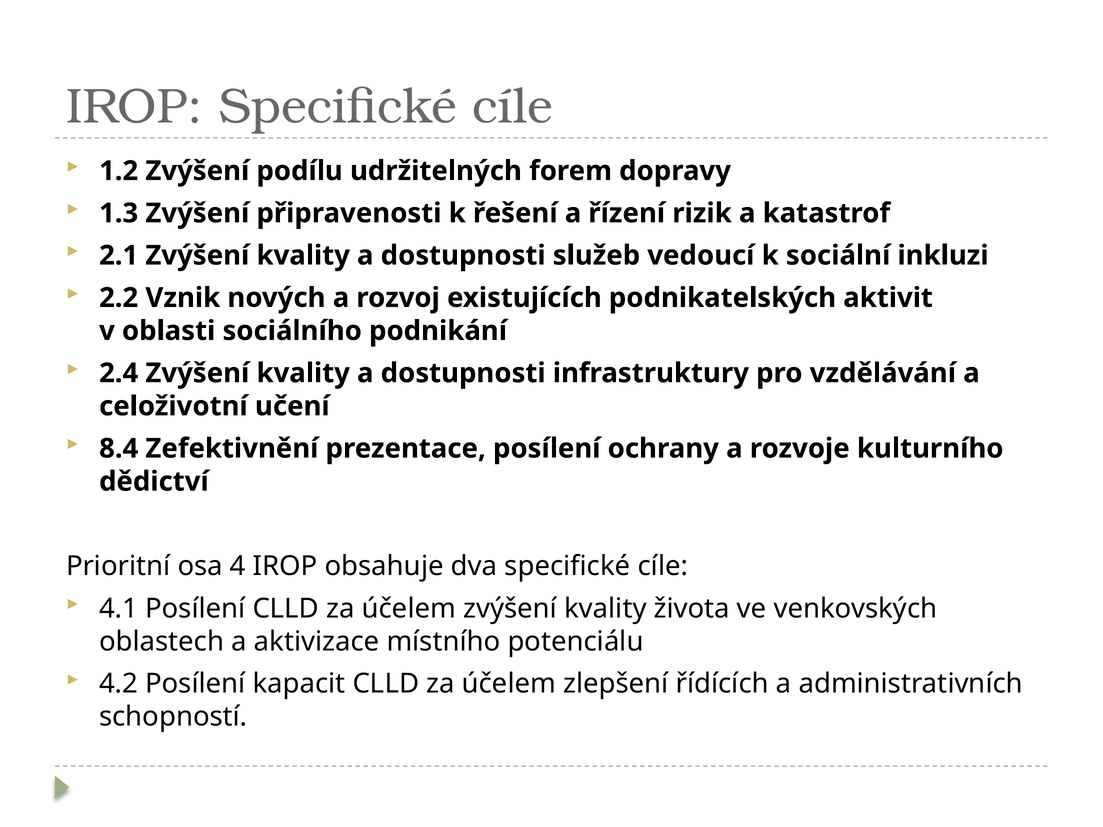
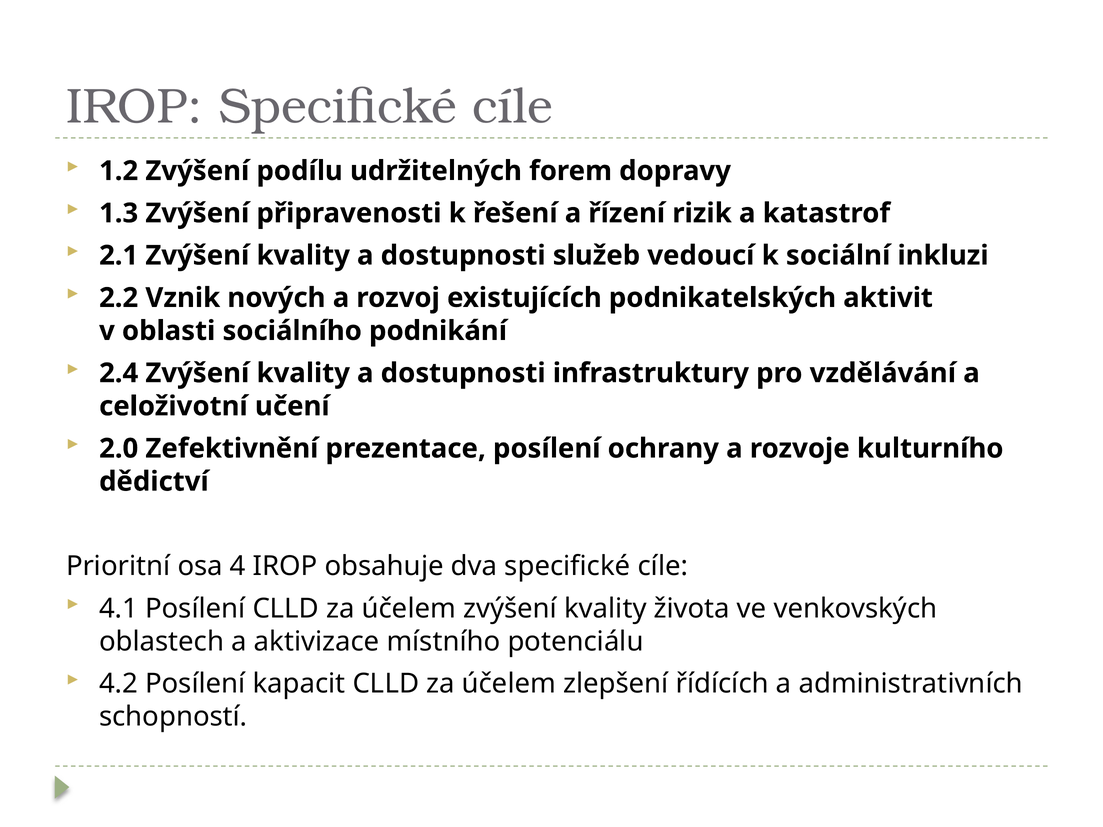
8.4: 8.4 -> 2.0 (119, 449)
